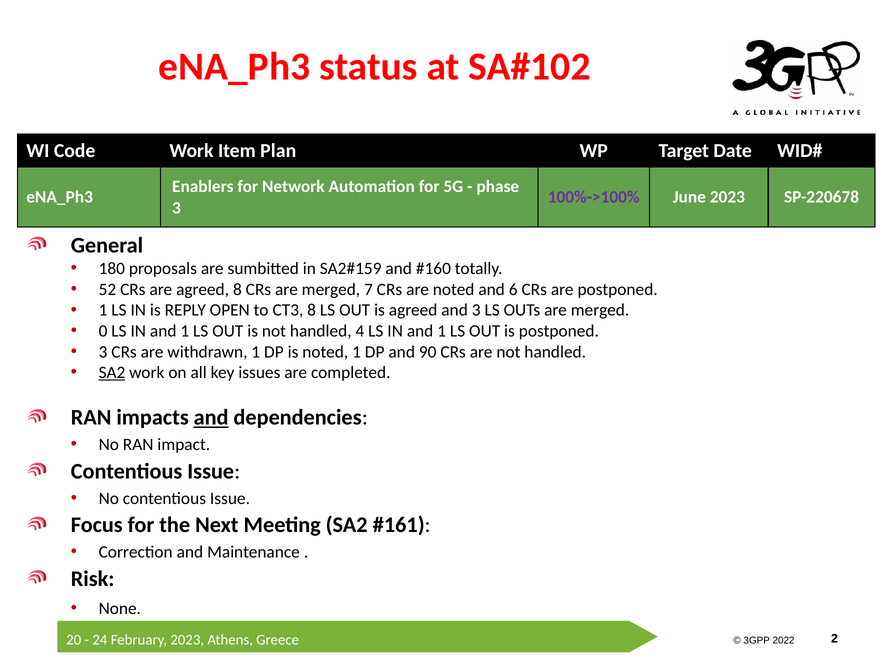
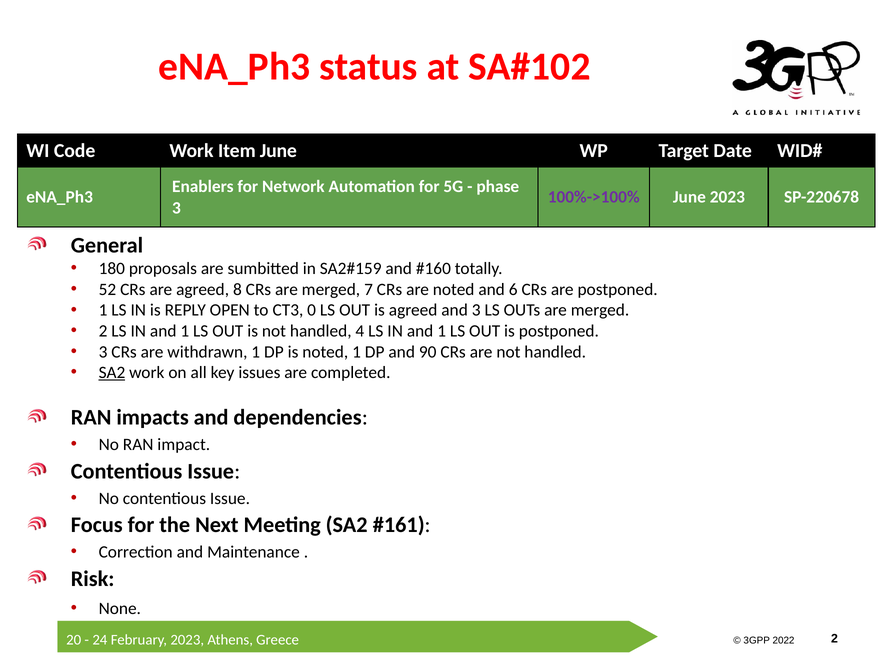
Item Plan: Plan -> June (278, 151)
CT3 8: 8 -> 0 (312, 310)
0: 0 -> 2 (103, 331)
and underline: present -> none (211, 417)
